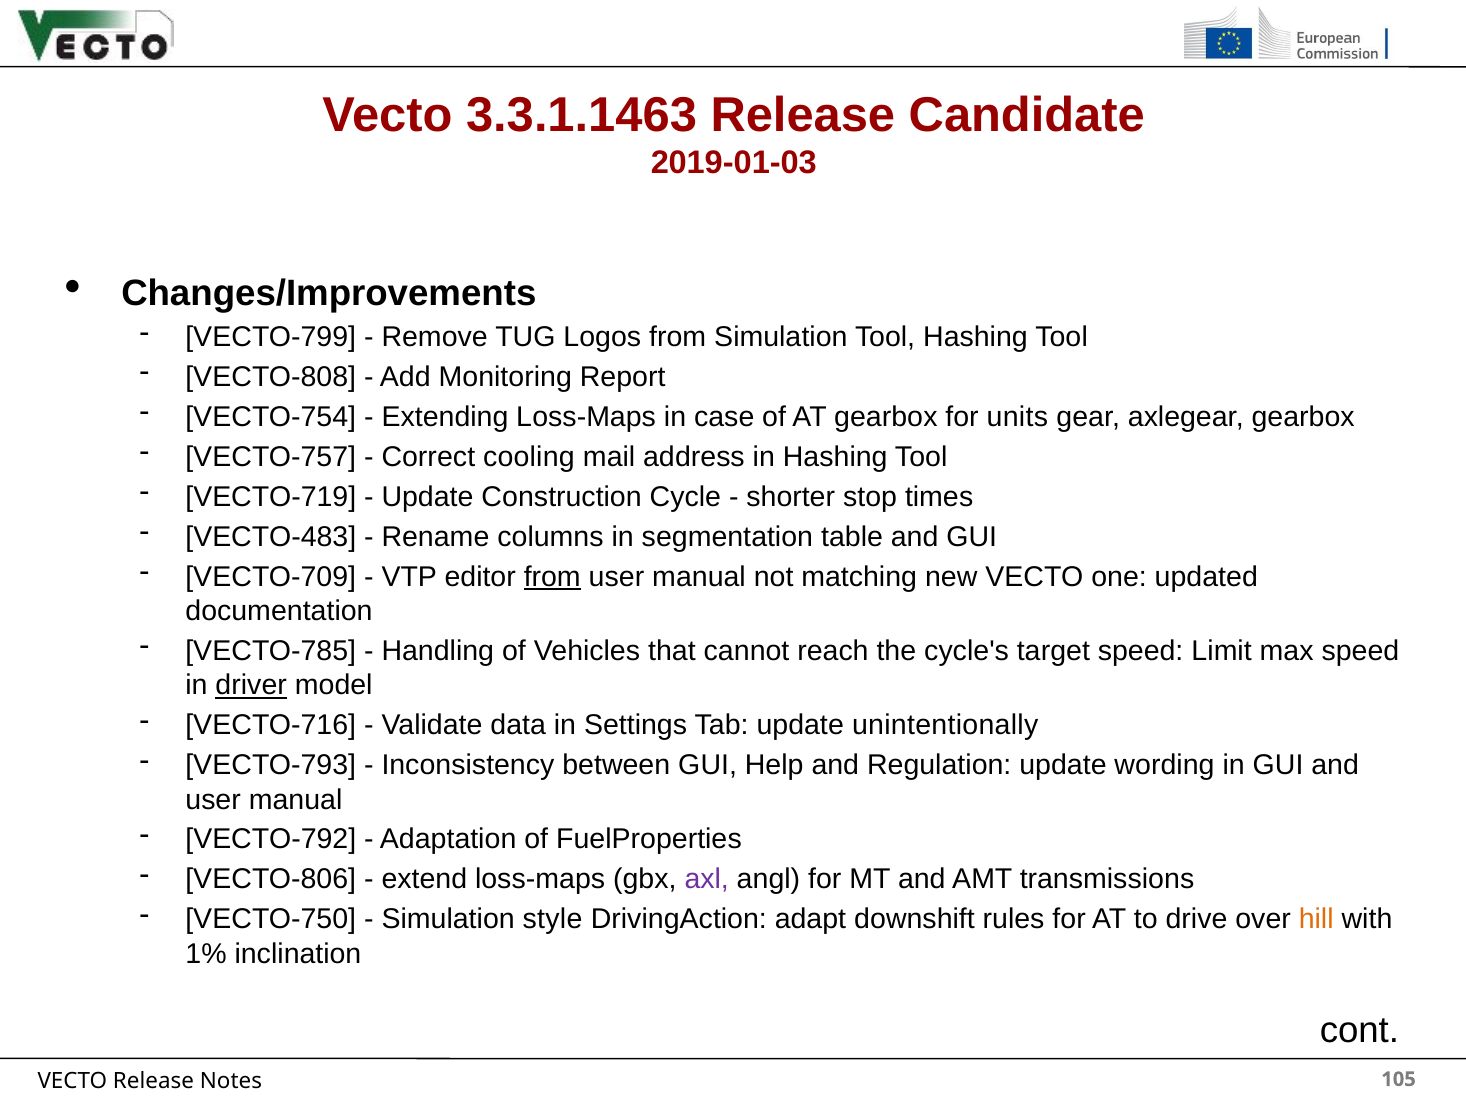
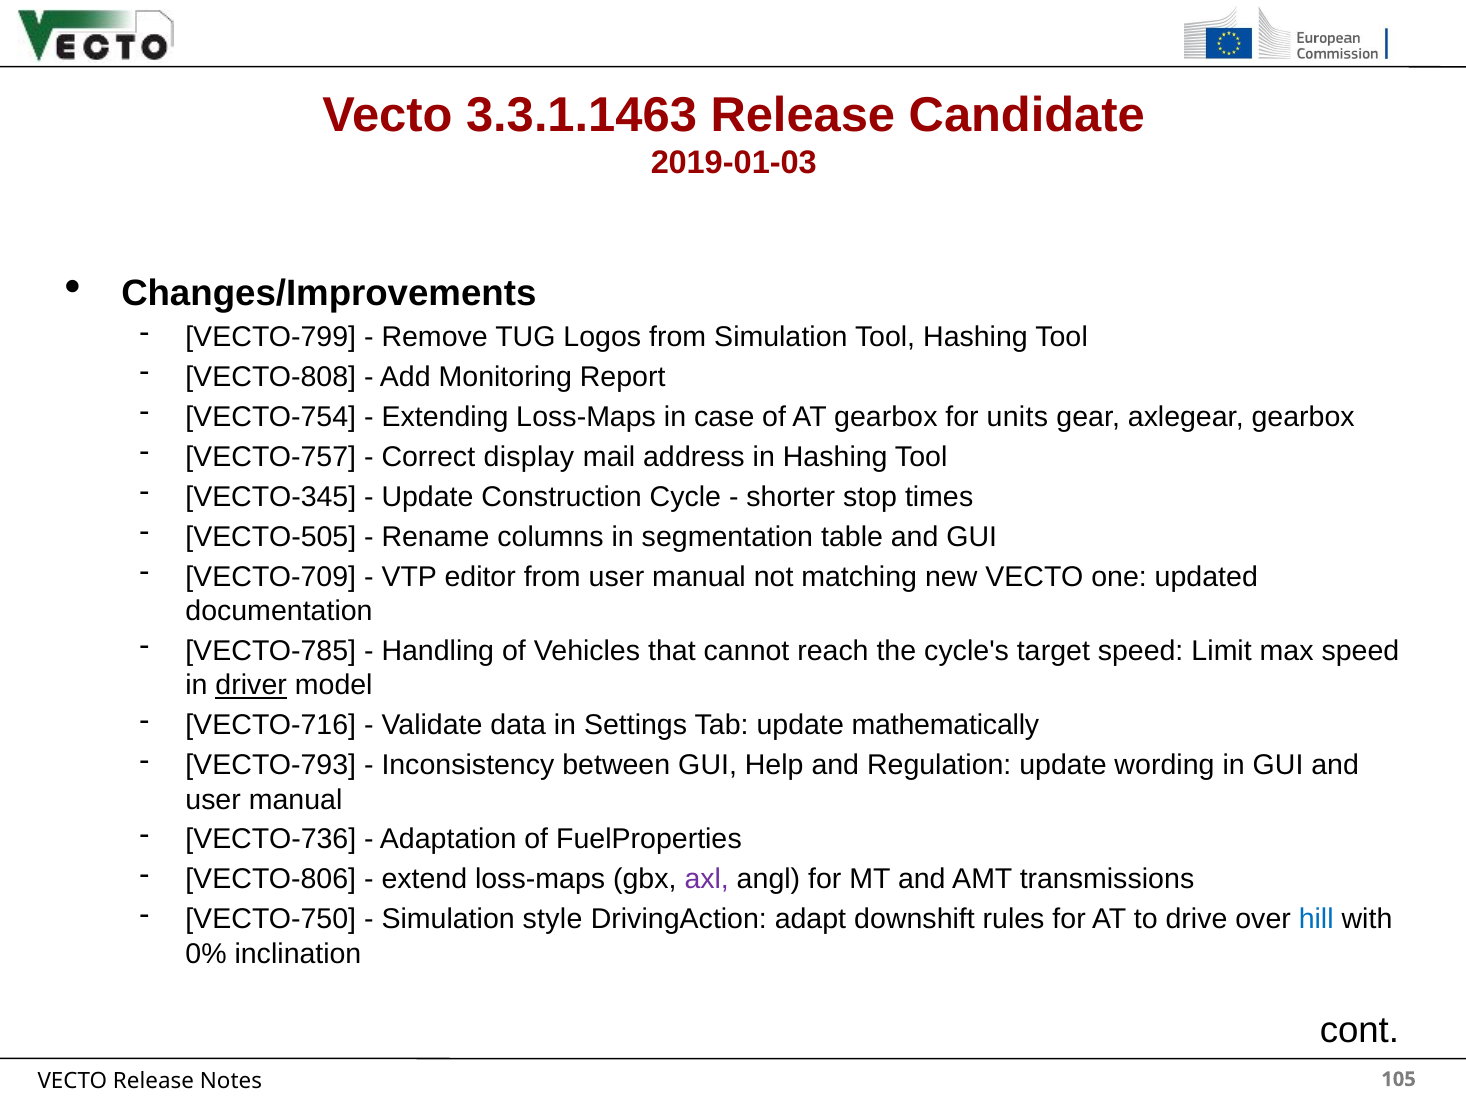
cooling: cooling -> display (529, 457)
VECTO-719: VECTO-719 -> VECTO-345 (271, 497)
VECTO-483: VECTO-483 -> VECTO-505 (271, 537)
from underline: present -> none (552, 577)
unintentionally: unintentionally -> mathematically (945, 725)
VECTO-792: VECTO-792 -> VECTO-736 (271, 839)
hill colour: orange -> blue (1316, 919)
1%: 1% -> 0% (206, 953)
